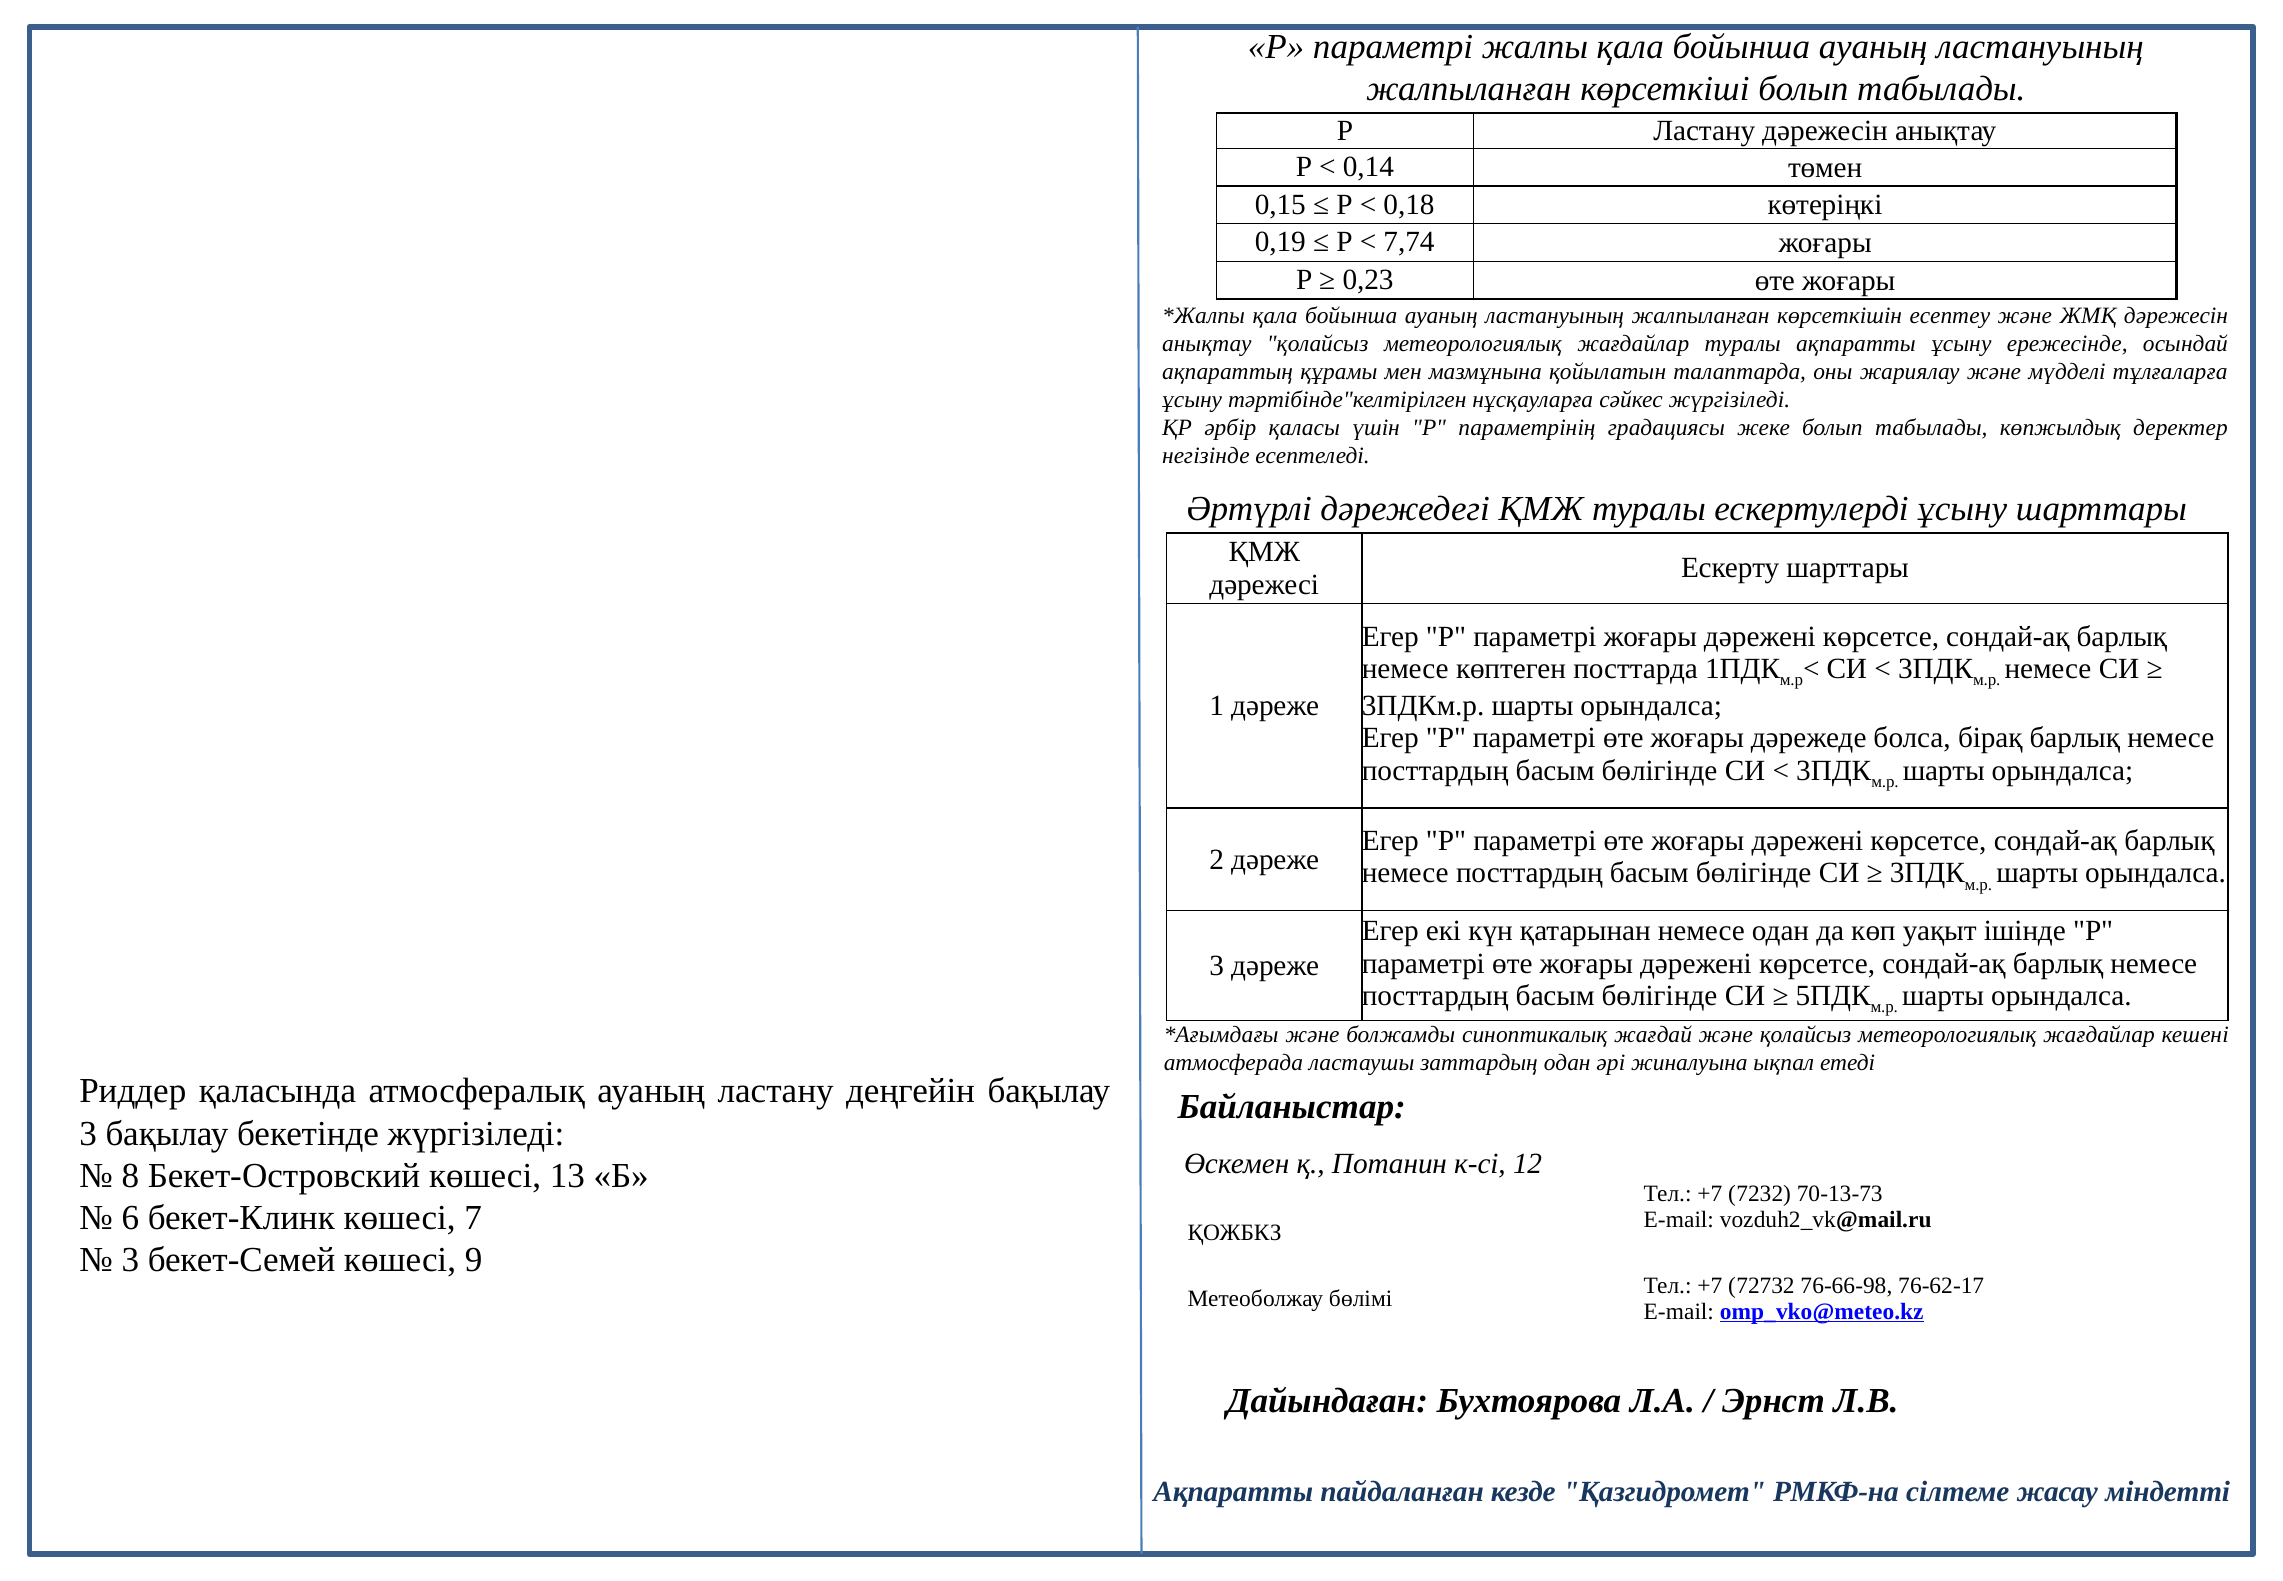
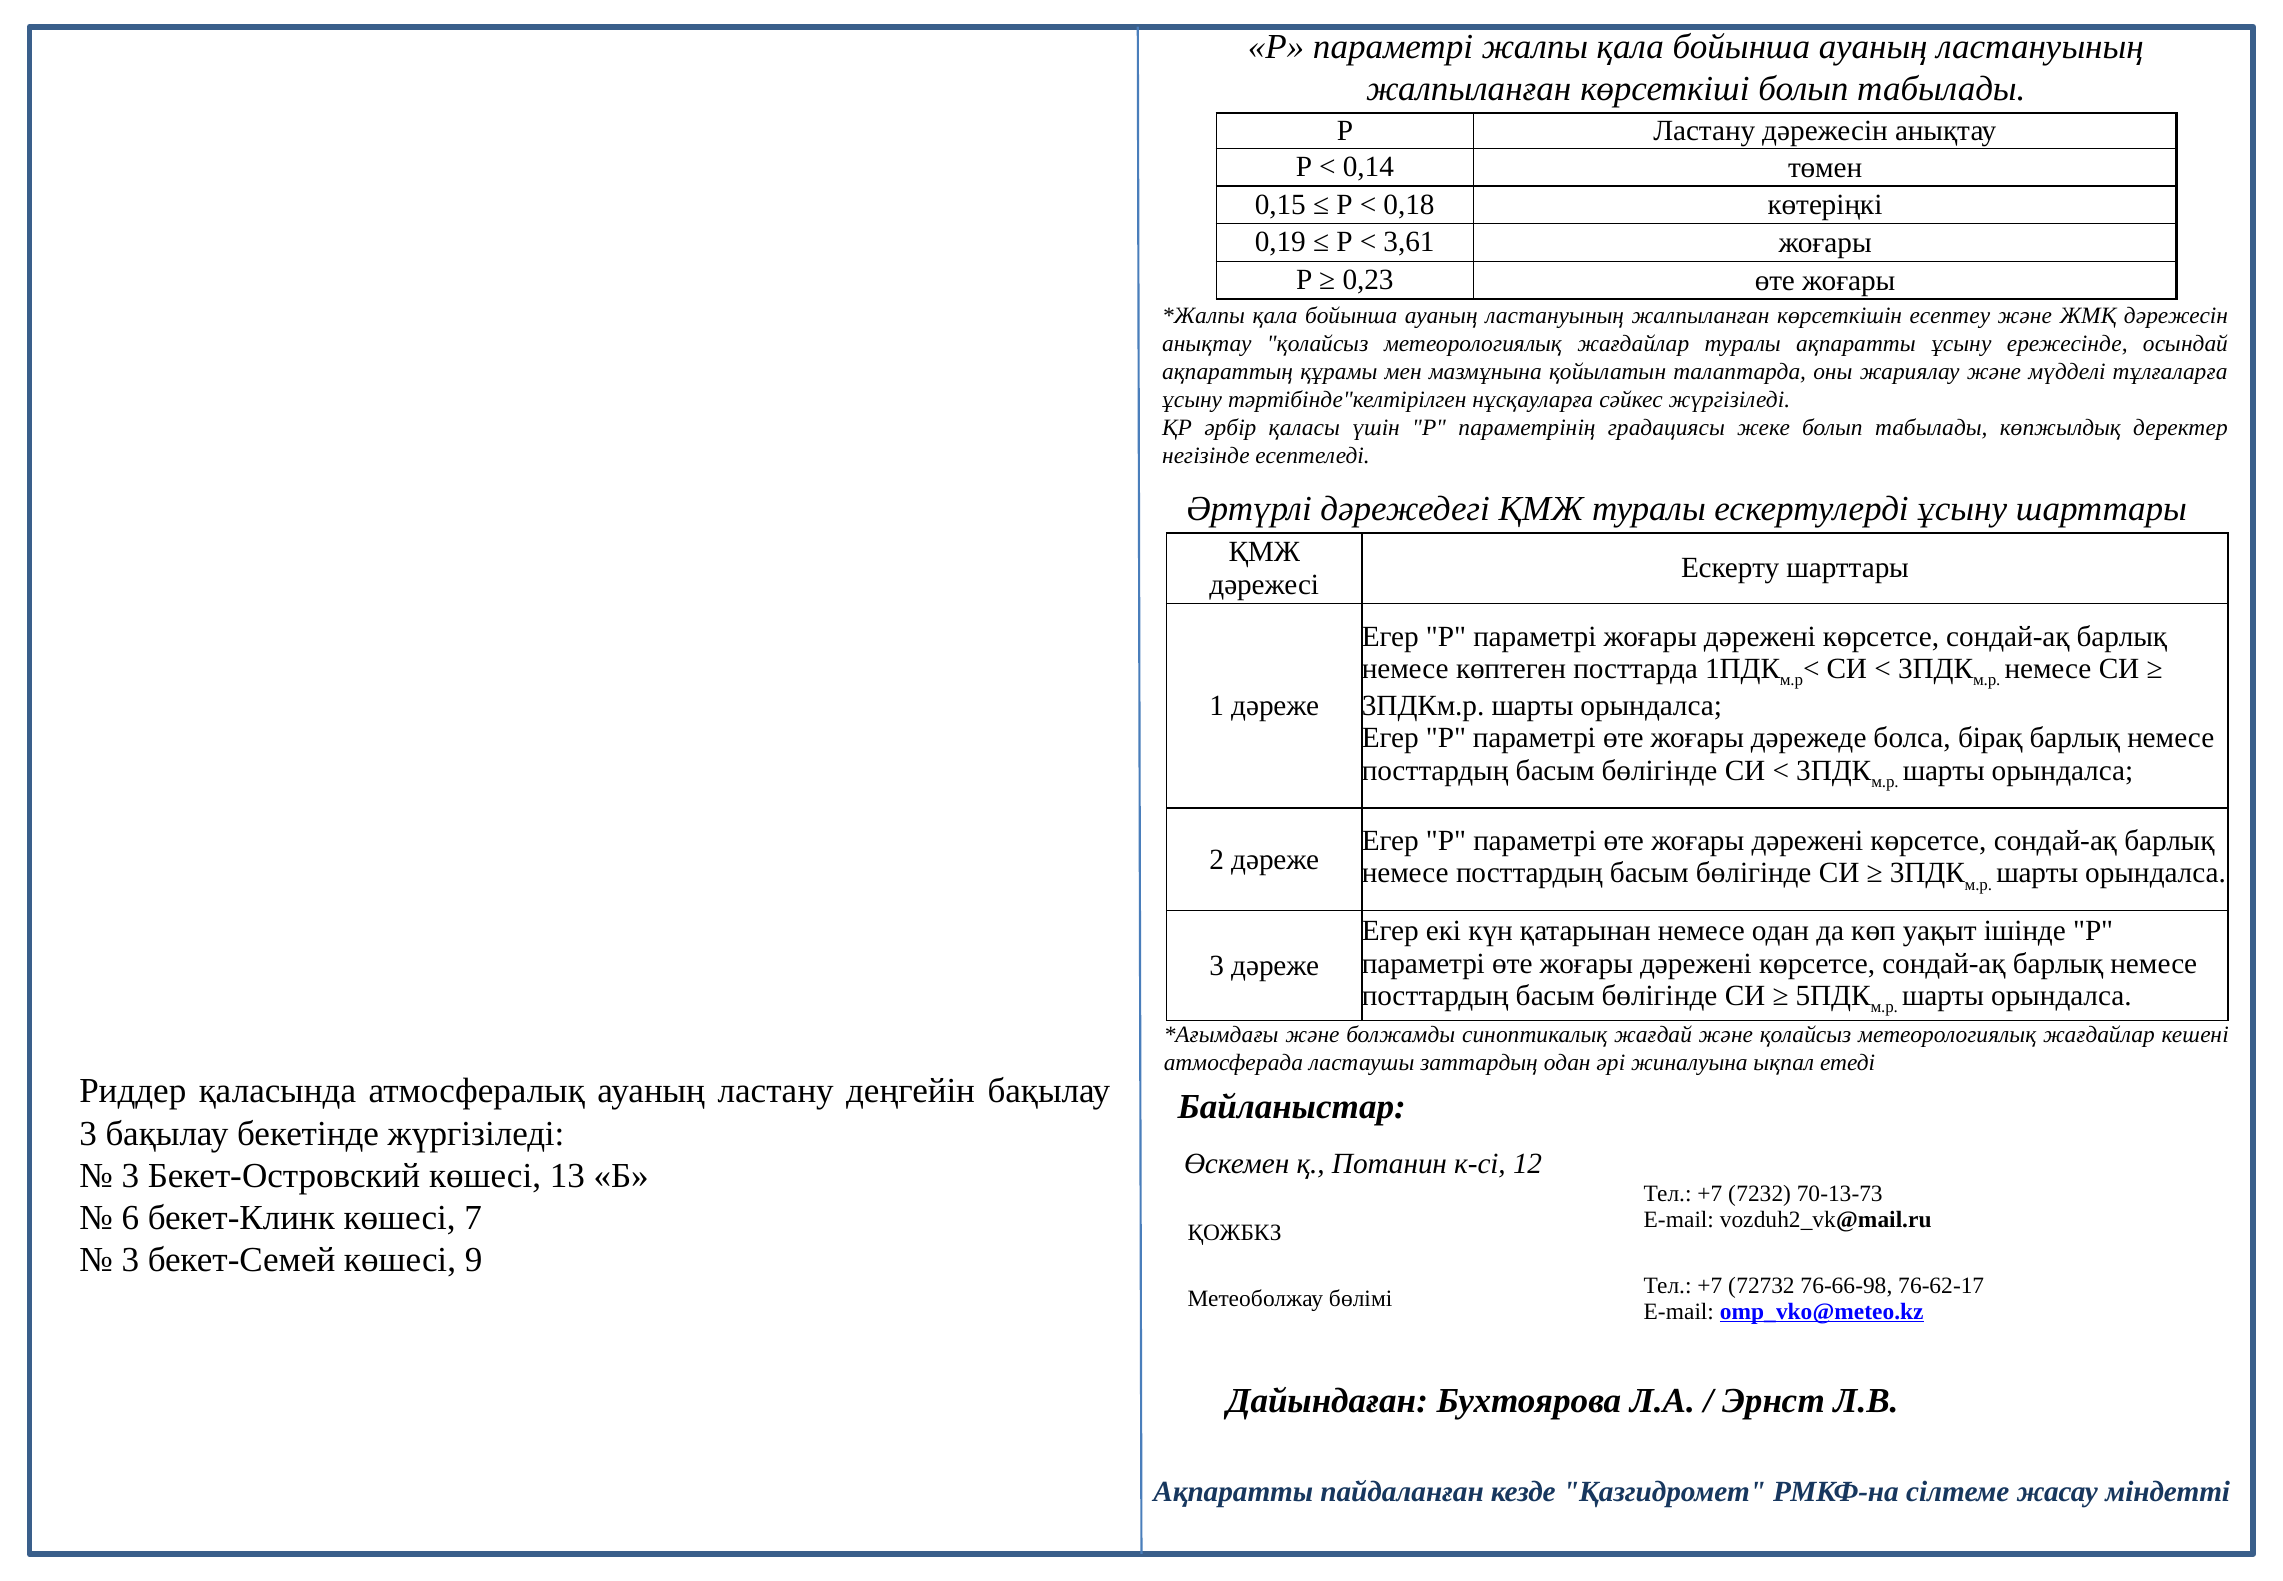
7,74: 7,74 -> 3,61 (1409, 242)
8: 8 -> 3 (130, 1175)
